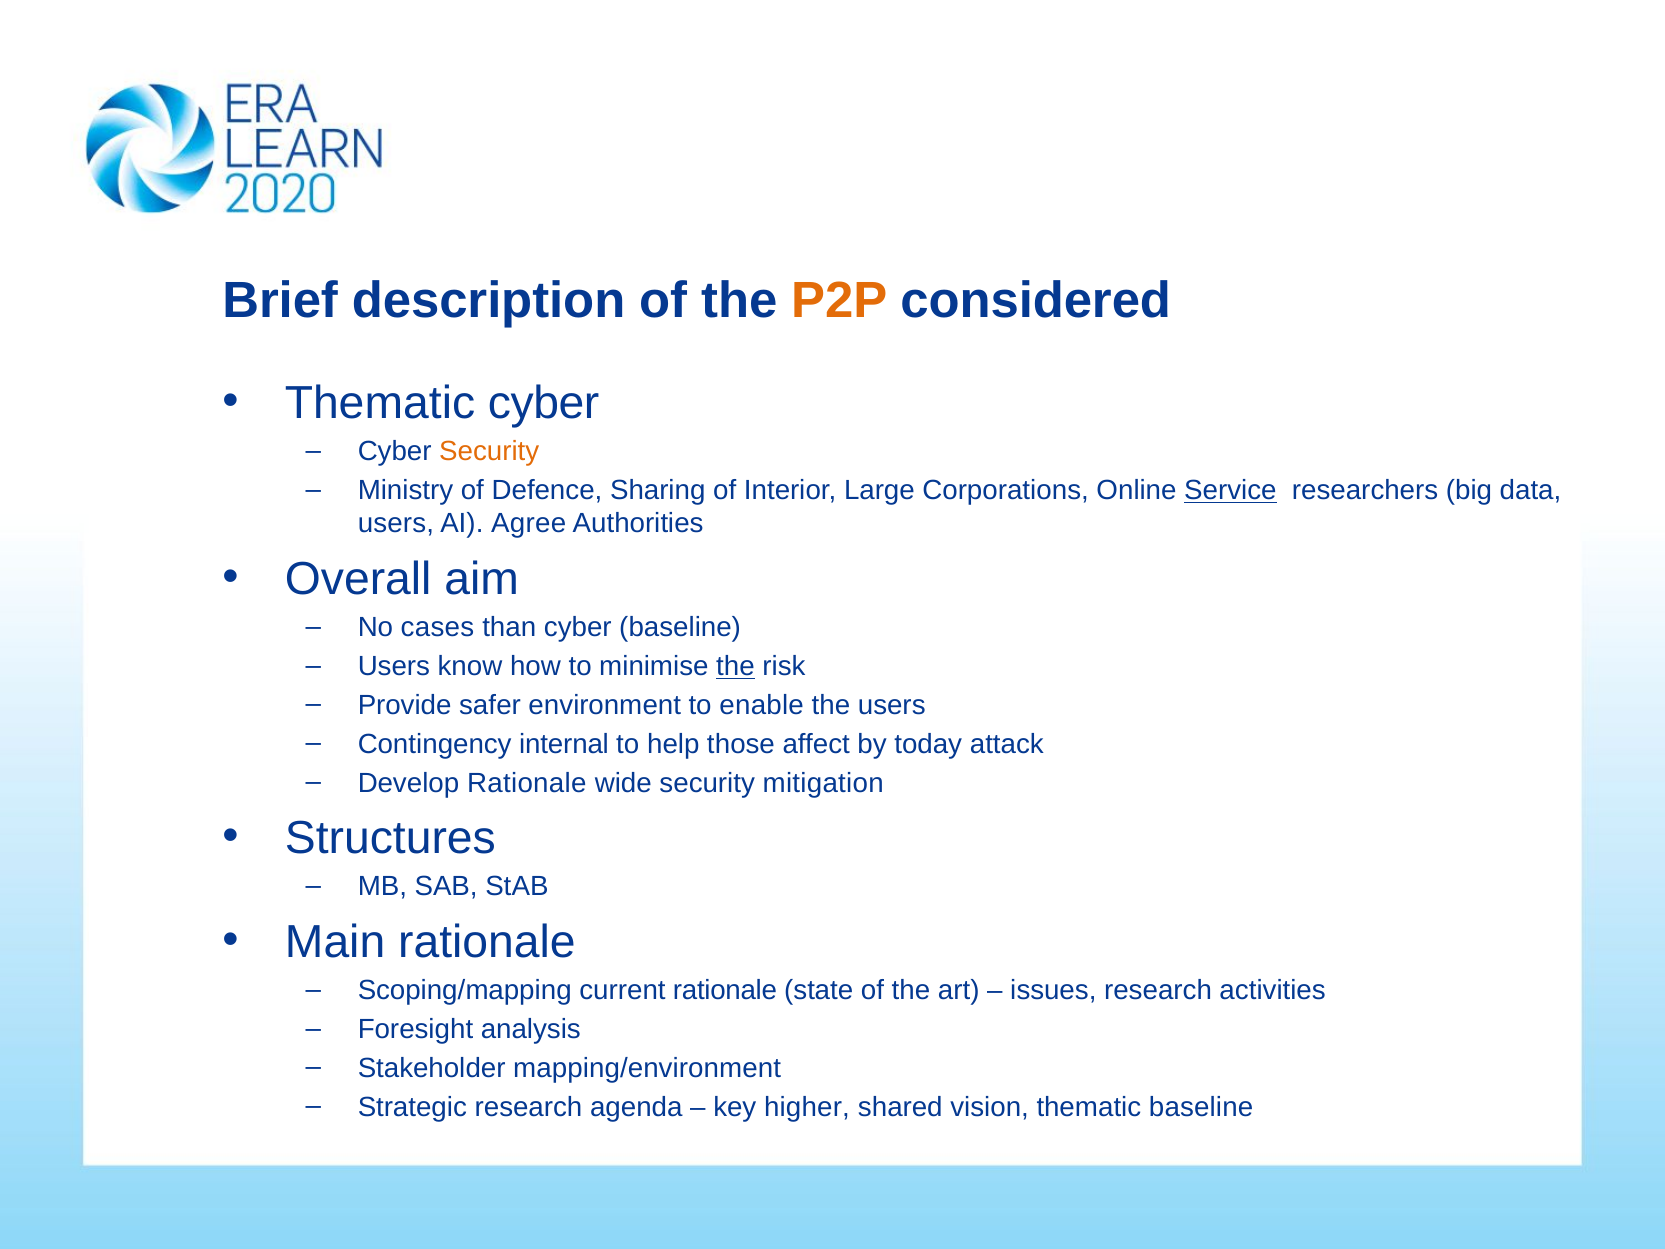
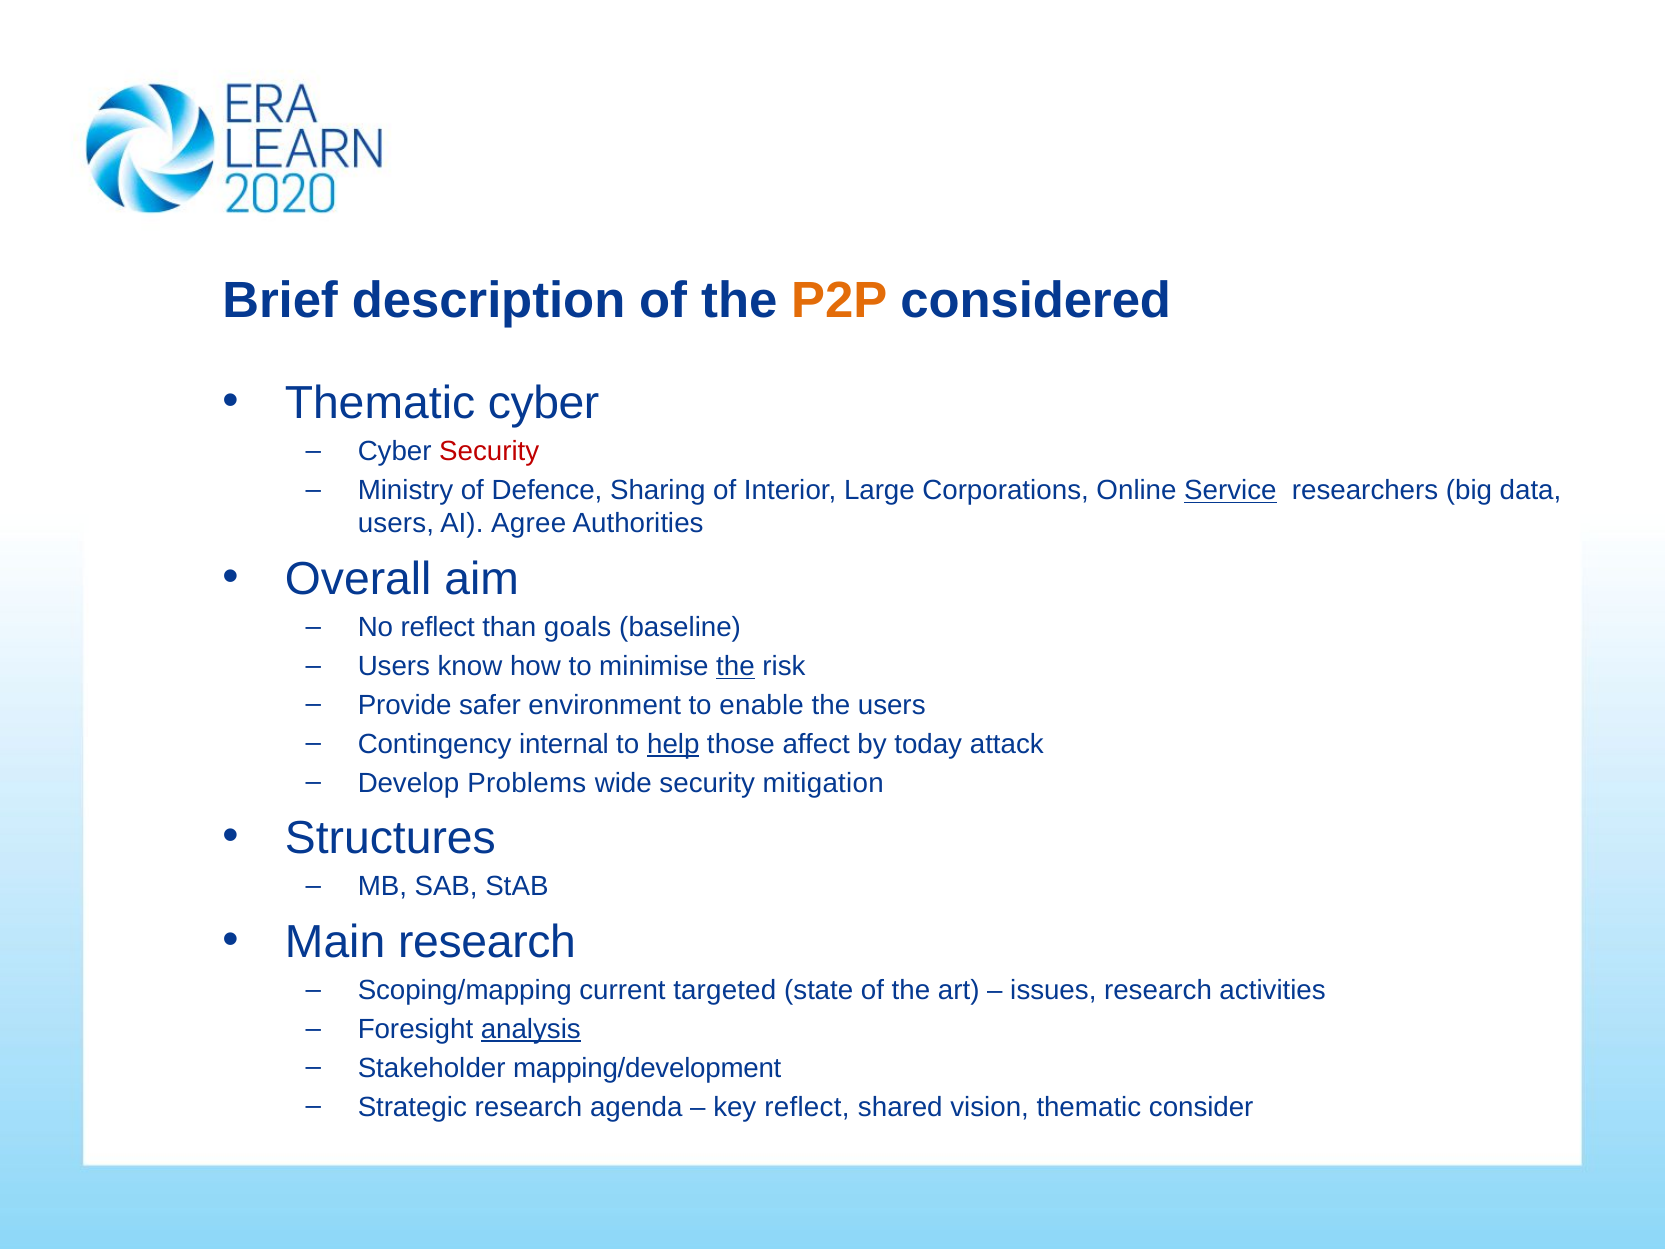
Security colour: orange -> red (489, 452)
No cases: cases -> reflect (438, 627)
than cyber: cyber -> goals (578, 627)
help underline: none -> present (673, 744)
Develop Rationale: Rationale -> Problems (527, 783)
Main rationale: rationale -> research (487, 942)
current rationale: rationale -> targeted (725, 990)
analysis underline: none -> present (531, 1029)
mapping/environment: mapping/environment -> mapping/development (647, 1068)
key higher: higher -> reflect (807, 1107)
thematic baseline: baseline -> consider (1201, 1107)
